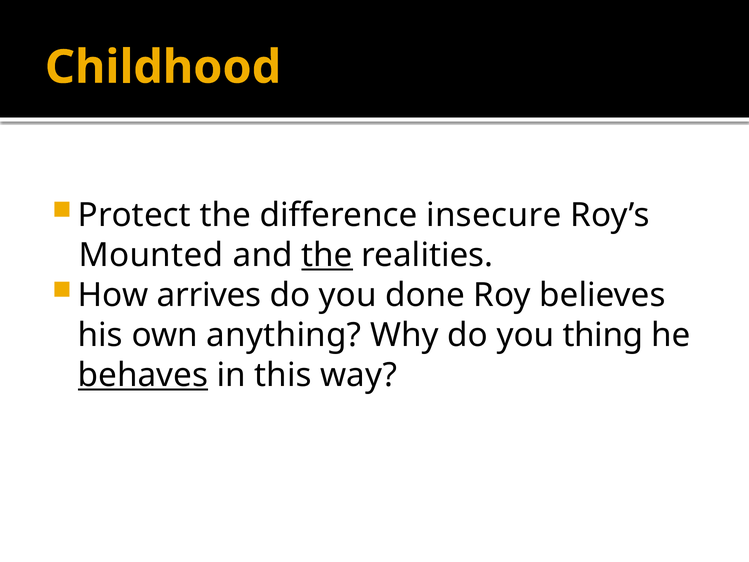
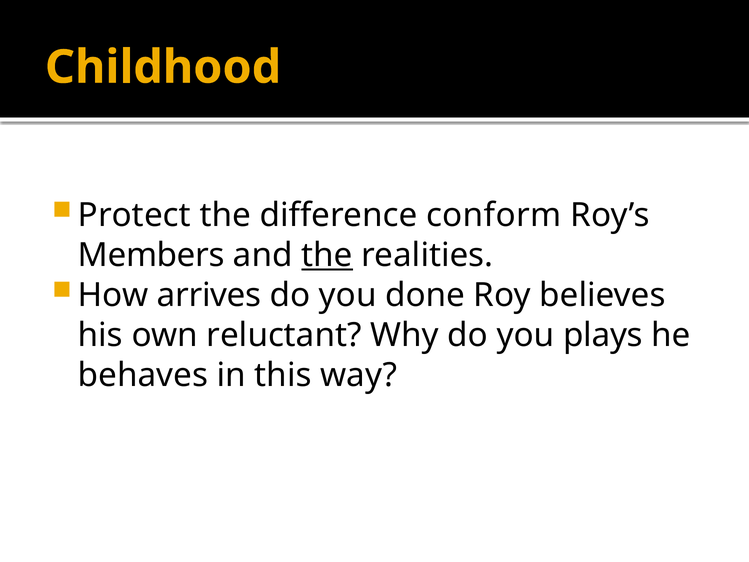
insecure: insecure -> conform (494, 215)
Mounted: Mounted -> Members (151, 255)
anything: anything -> reluctant (284, 335)
thing: thing -> plays (603, 335)
behaves underline: present -> none (143, 375)
